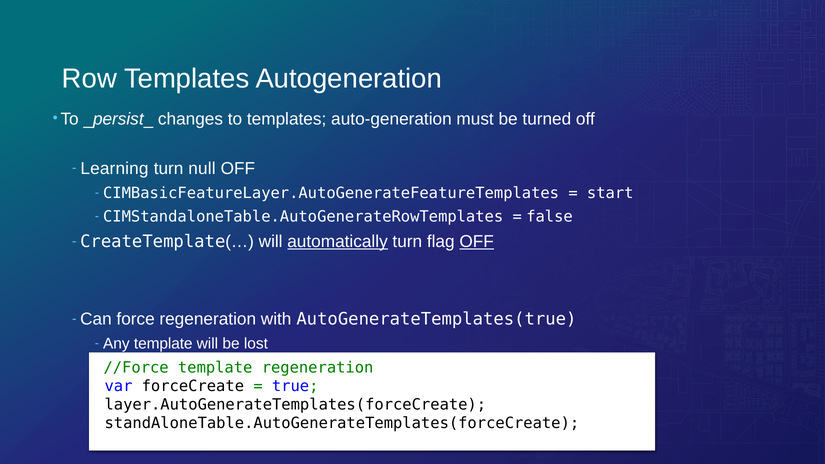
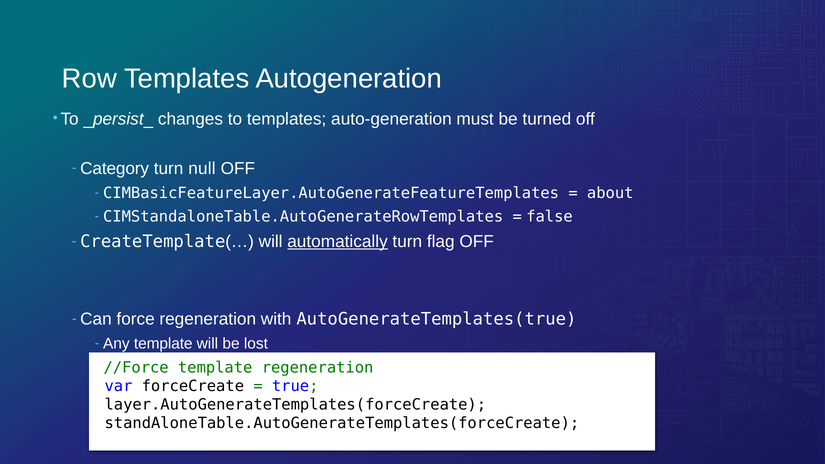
Learning: Learning -> Category (115, 168)
start: start -> about (610, 193)
OFF underline: present -> none (477, 242)
